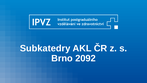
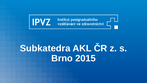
Subkatedry: Subkatedry -> Subkatedra (45, 48)
2092: 2092 -> 2015 (85, 58)
